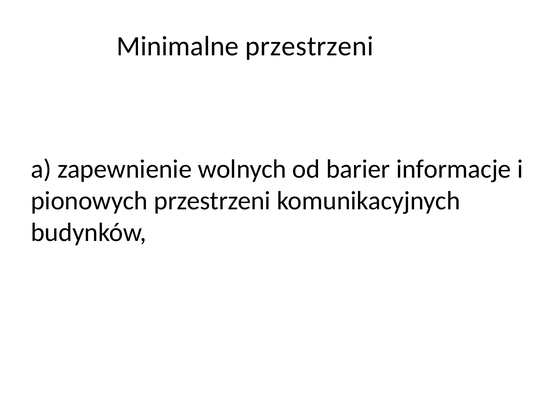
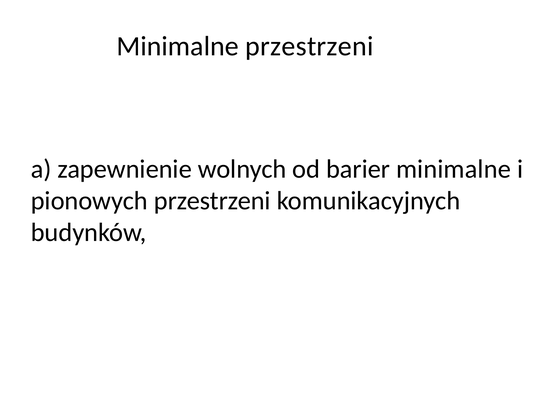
barier informacje: informacje -> minimalne (453, 169)
